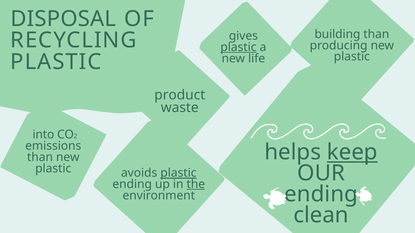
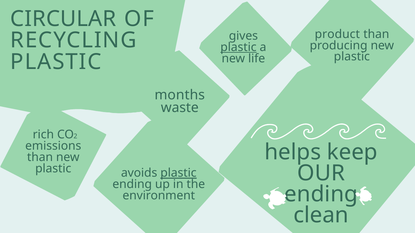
DISPOSAL: DISPOSAL -> CIRCULAR (63, 19)
building: building -> product (337, 34)
product: product -> months (180, 95)
into: into -> rich (43, 135)
keep underline: present -> none (352, 153)
the underline: present -> none (196, 185)
